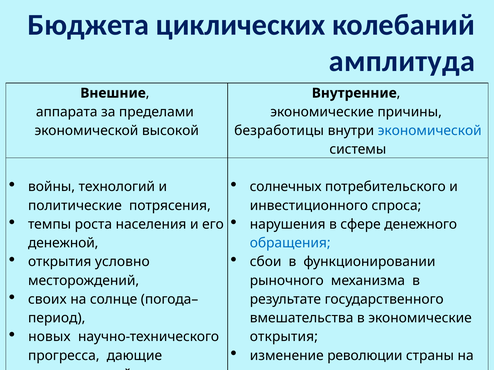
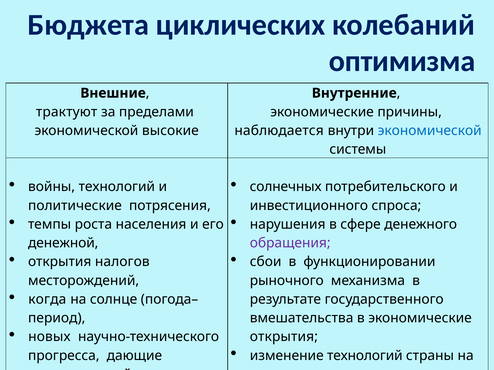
амплитуда: амплитуда -> оптимизма (402, 61)
аппарата: аппарата -> трактуют (67, 112)
высокой: высокой -> высокие (170, 131)
безработицы: безработицы -> наблюдается (279, 131)
обращения colour: blue -> purple (290, 243)
условно: условно -> налогов (122, 262)
своих: своих -> когда (47, 300)
изменение революции: революции -> технологий (365, 356)
